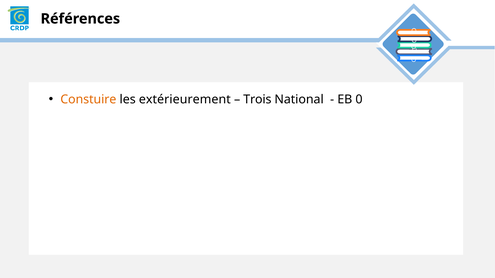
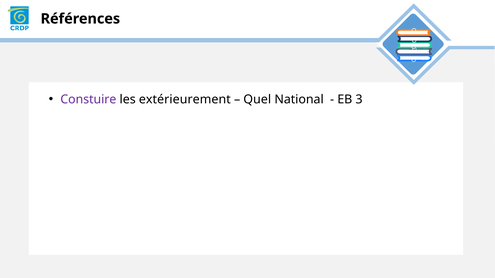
Constuire colour: orange -> purple (88, 100)
Trois: Trois -> Quel (257, 100)
0: 0 -> 3 (359, 100)
